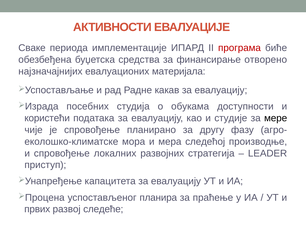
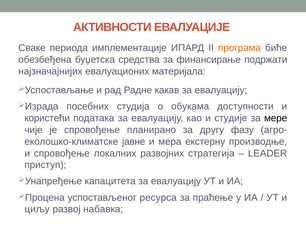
програма colour: red -> orange (239, 48)
отворено: отворено -> подржати (266, 60)
мора: мора -> јавне (134, 142)
следећој: следећој -> екстерну (205, 142)
планира: планира -> ресурса (158, 198)
првих: првих -> циљу (37, 210)
следеће: следеће -> набавка (103, 210)
